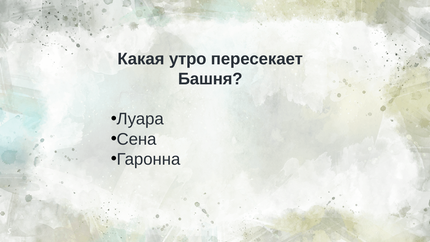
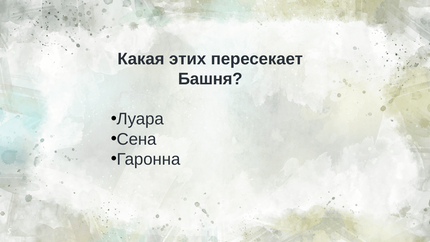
утро: утро -> этих (188, 59)
